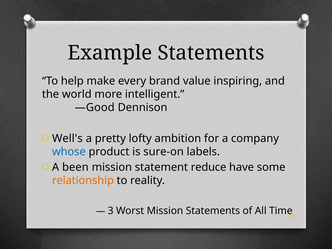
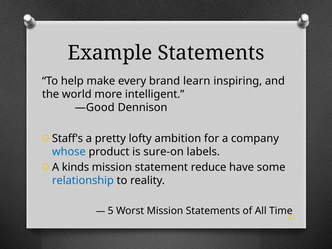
value: value -> learn (197, 81)
Well's: Well's -> Staff's (67, 139)
been: been -> kinds (75, 167)
relationship colour: orange -> blue (83, 181)
3: 3 -> 5 (111, 211)
